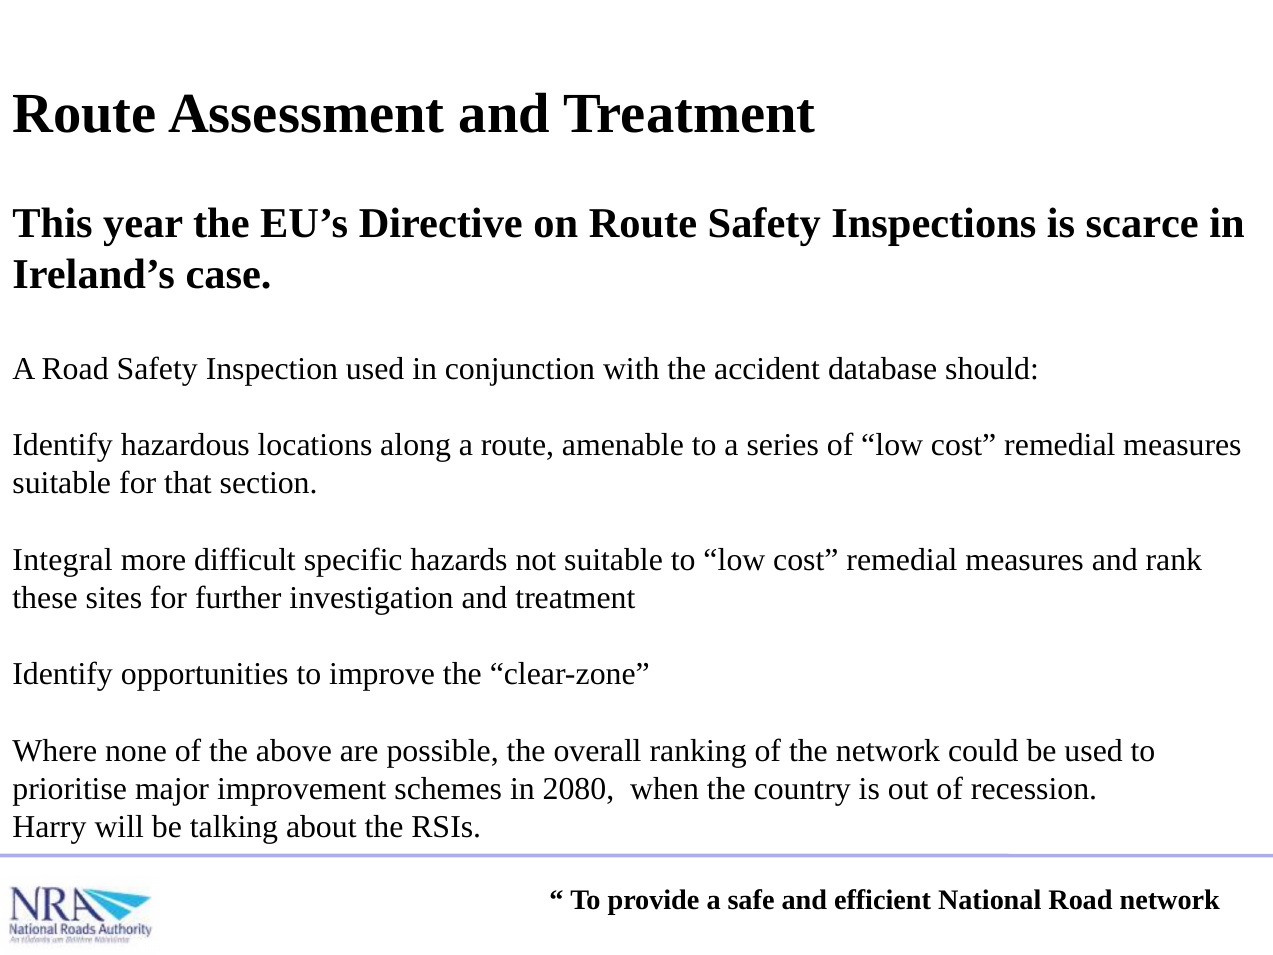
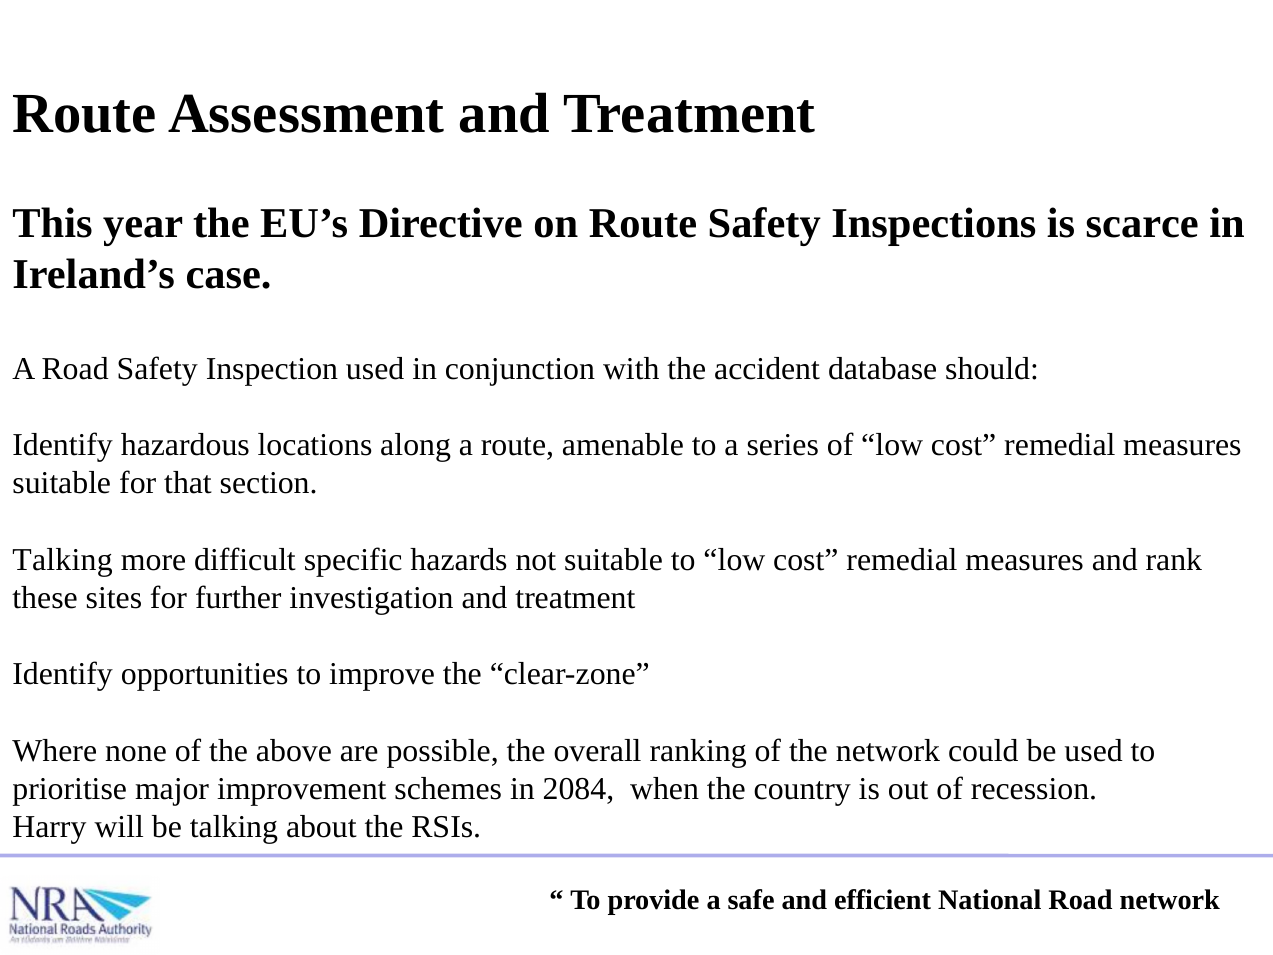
Integral: Integral -> Talking (63, 560)
2080: 2080 -> 2084 (578, 789)
